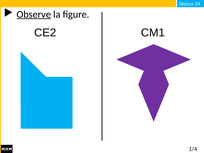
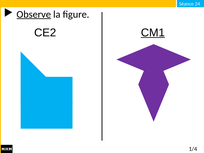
CM1 underline: none -> present (153, 33)
